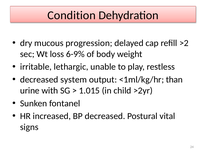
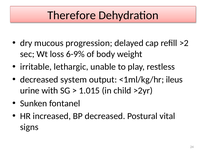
Condition: Condition -> Therefore (72, 15)
than: than -> ileus (174, 80)
